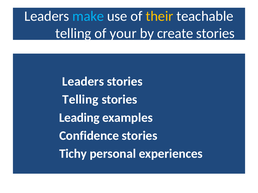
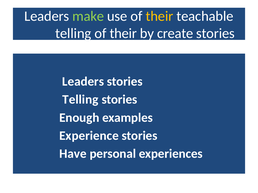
make colour: light blue -> light green (88, 16)
your: your -> their (123, 33)
Leading: Leading -> Enough (79, 118)
Confidence: Confidence -> Experience (89, 136)
Tichy: Tichy -> Have (73, 154)
